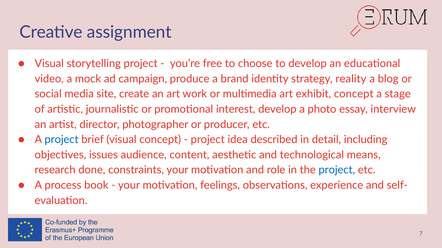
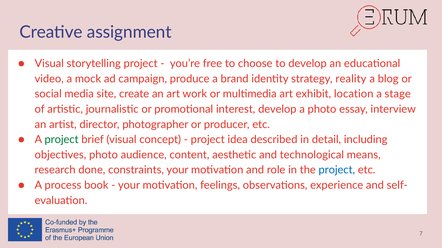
exhibit concept: concept -> location (354, 94)
project colour: blue -> green (62, 140)
objectives issues: issues -> photo (104, 155)
